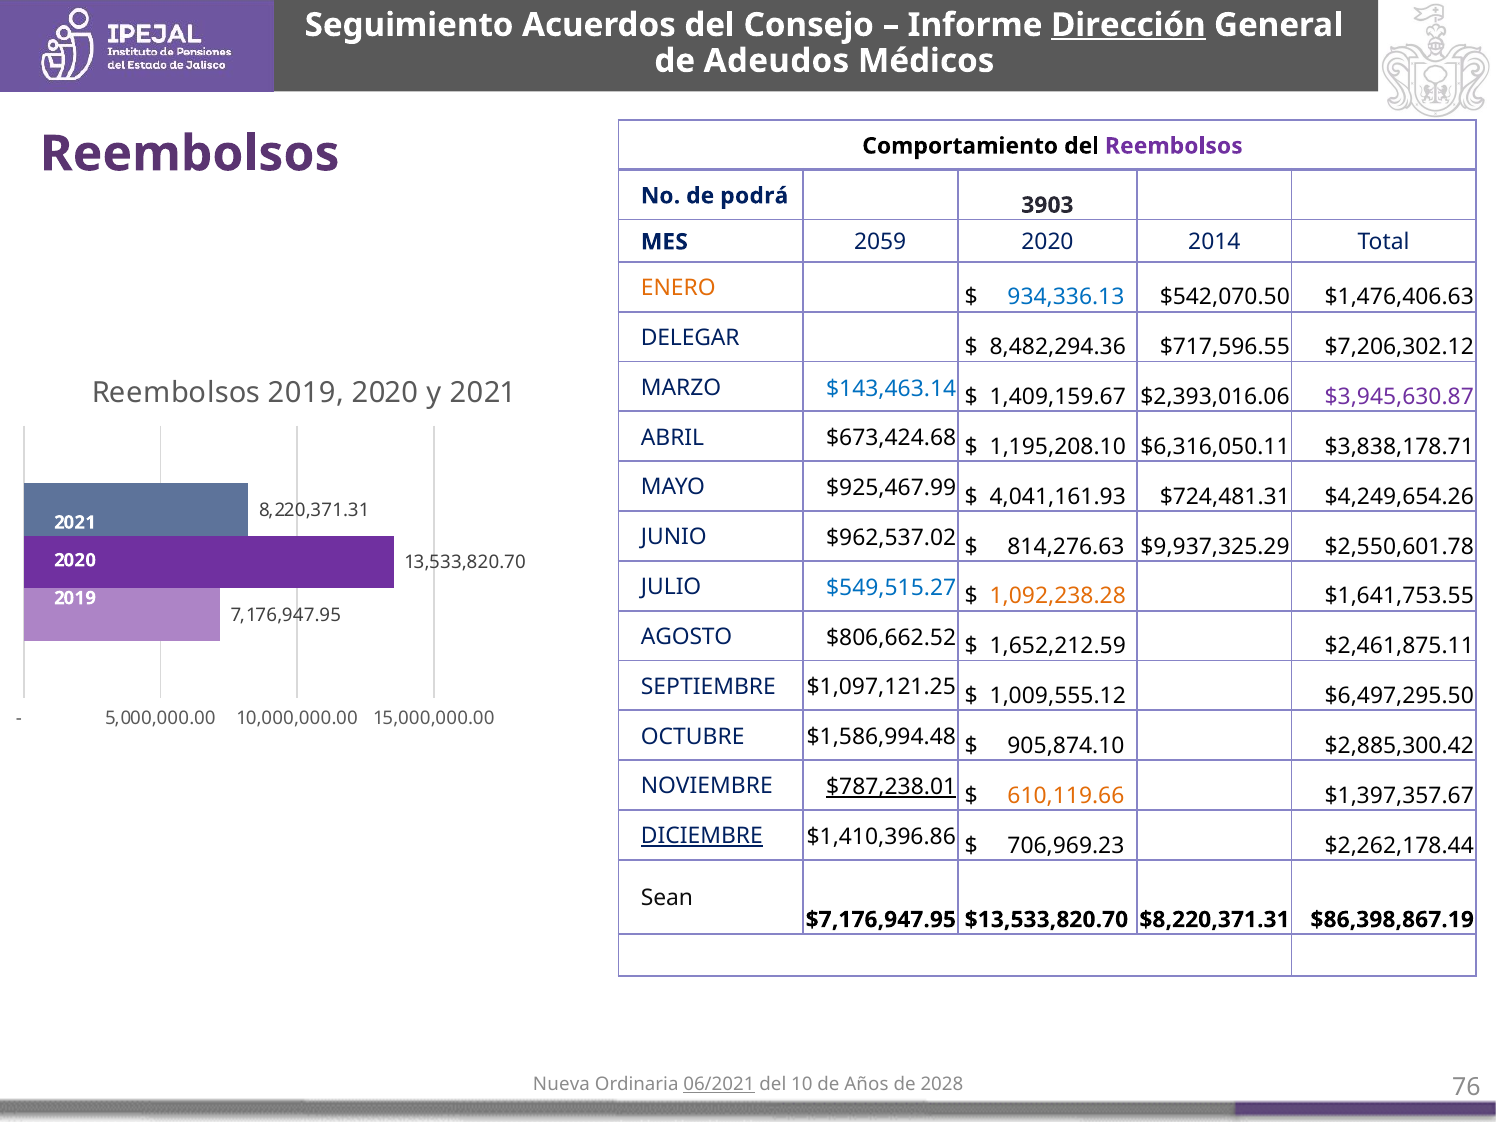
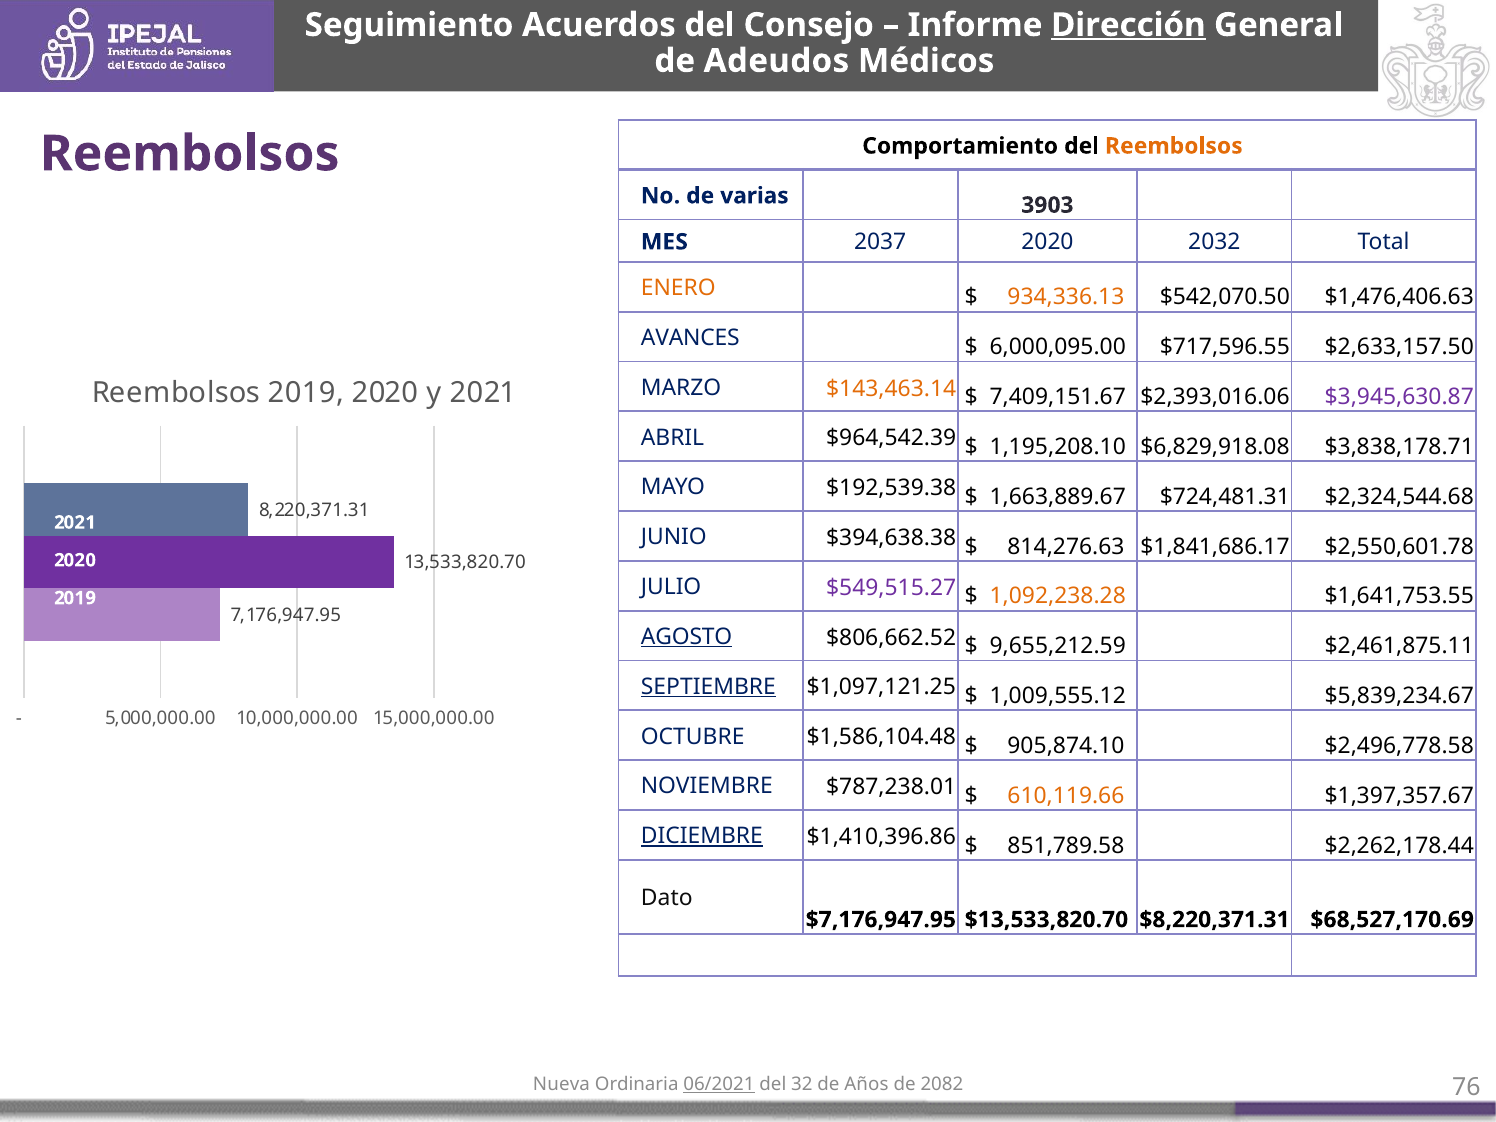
Reembolsos colour: purple -> orange (1174, 146)
podrá: podrá -> varias (754, 196)
2059: 2059 -> 2037 (880, 242)
2014: 2014 -> 2032 (1214, 242)
934,336.13 colour: blue -> orange (1066, 297)
DELEGAR: DELEGAR -> AVANCES (690, 338)
8,482,294.36: 8,482,294.36 -> 6,000,095.00 (1058, 347)
$7,206,302.12: $7,206,302.12 -> $2,633,157.50 (1399, 347)
$143,463.14 colour: blue -> orange (891, 388)
1,409,159.67: 1,409,159.67 -> 7,409,151.67 (1058, 397)
$673,424.68: $673,424.68 -> $964,542.39 (891, 438)
$6,316,050.11: $6,316,050.11 -> $6,829,918.08 (1215, 447)
$925,467.99: $925,467.99 -> $192,539.38 (891, 488)
4,041,161.93: 4,041,161.93 -> 1,663,889.67 (1058, 497)
$4,249,654.26: $4,249,654.26 -> $2,324,544.68 (1399, 497)
$962,537.02: $962,537.02 -> $394,638.38 (891, 538)
$9,937,325.29: $9,937,325.29 -> $1,841,686.17 (1215, 547)
$549,515.27 colour: blue -> purple (891, 588)
AGOSTO underline: none -> present (687, 637)
1,652,212.59: 1,652,212.59 -> 9,655,212.59 (1058, 646)
SEPTIEMBRE underline: none -> present (708, 687)
$6,497,295.50: $6,497,295.50 -> $5,839,234.67 (1399, 696)
$1,586,994.48: $1,586,994.48 -> $1,586,104.48 (881, 737)
$2,885,300.42: $2,885,300.42 -> $2,496,778.58 (1399, 746)
$787,238.01 underline: present -> none (891, 787)
706,969.23: 706,969.23 -> 851,789.58 (1066, 846)
Sean: Sean -> Dato (667, 898)
$86,398,867.19: $86,398,867.19 -> $68,527,170.69 (1392, 920)
10: 10 -> 32 (802, 1084)
2028: 2028 -> 2082 (942, 1084)
